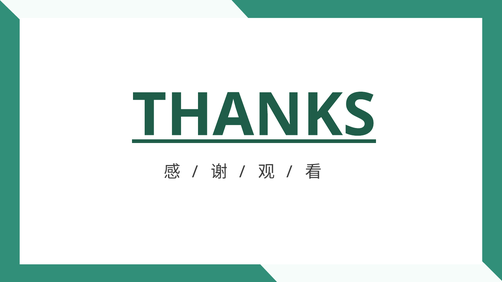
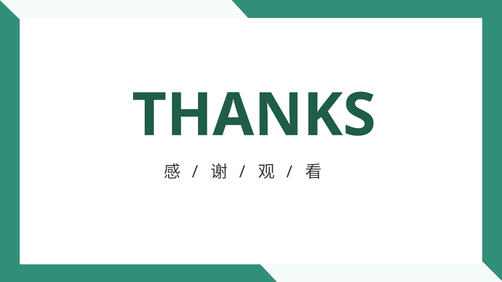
THANKS underline: present -> none (254, 115)
